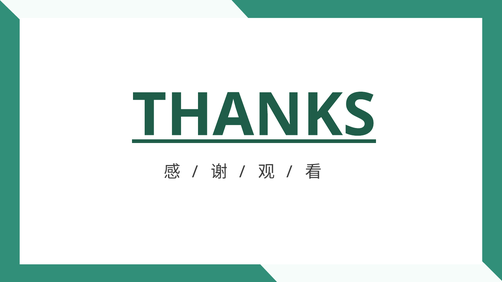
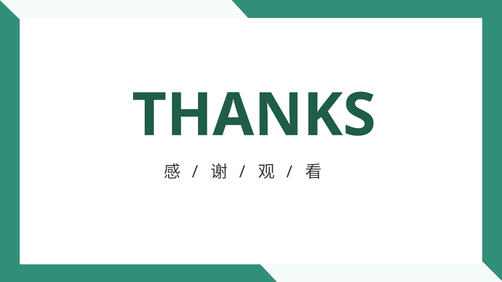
THANKS underline: present -> none (254, 115)
